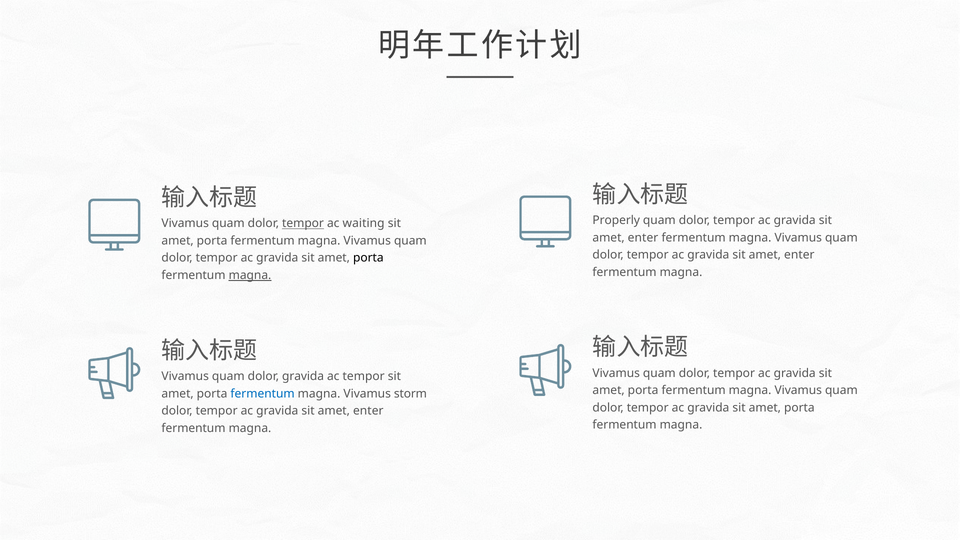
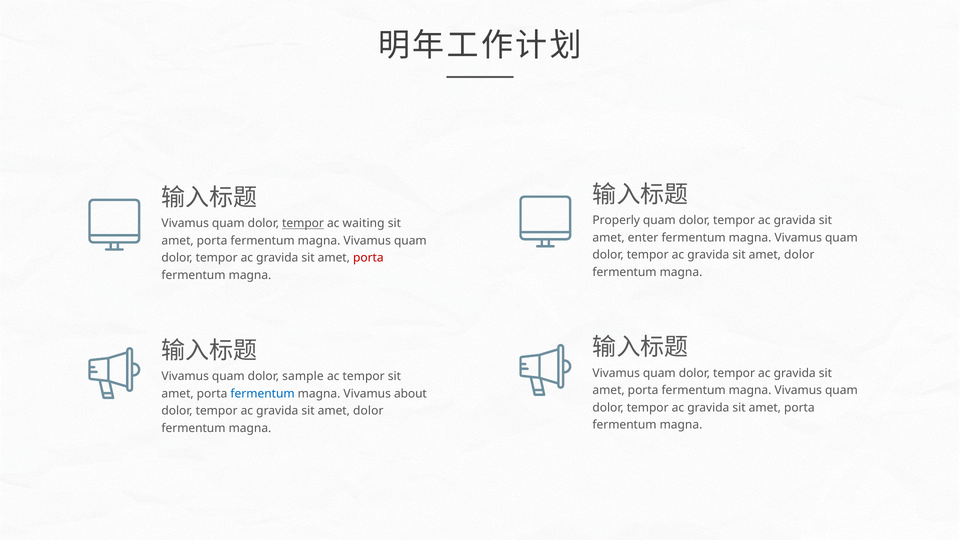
enter: enter -> dolor (799, 255)
porta colour: black -> red (368, 258)
magna underline: present -> none (250, 275)
dolor gravida: gravida -> sample (303, 376)
storm: storm -> about (410, 394)
enter: enter -> dolor (368, 411)
